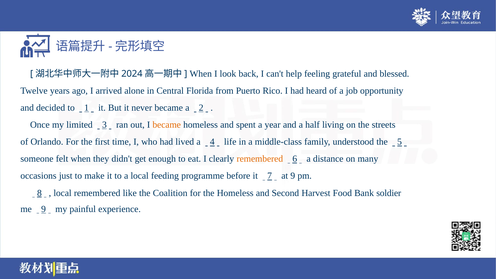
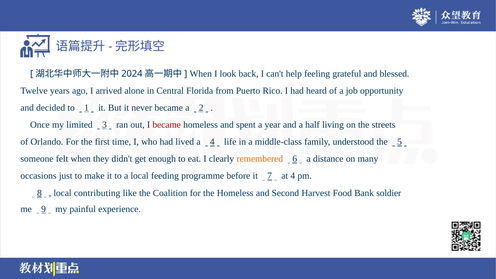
became colour: orange -> red (167, 125)
at 9: 9 -> 4 (293, 176)
local remembered: remembered -> contributing (97, 193)
